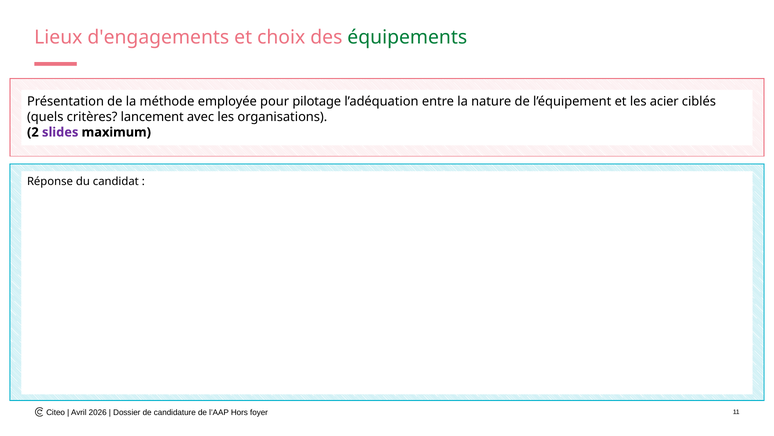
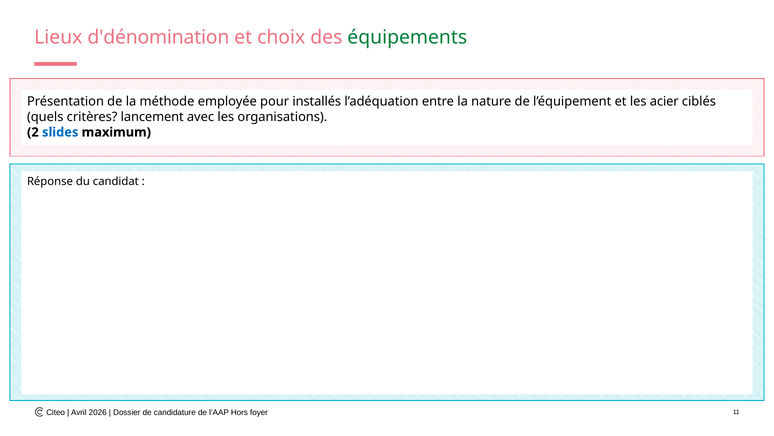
d'engagements: d'engagements -> d'dénomination (158, 37)
pilotage: pilotage -> installés (317, 101)
slides colour: purple -> blue (60, 132)
